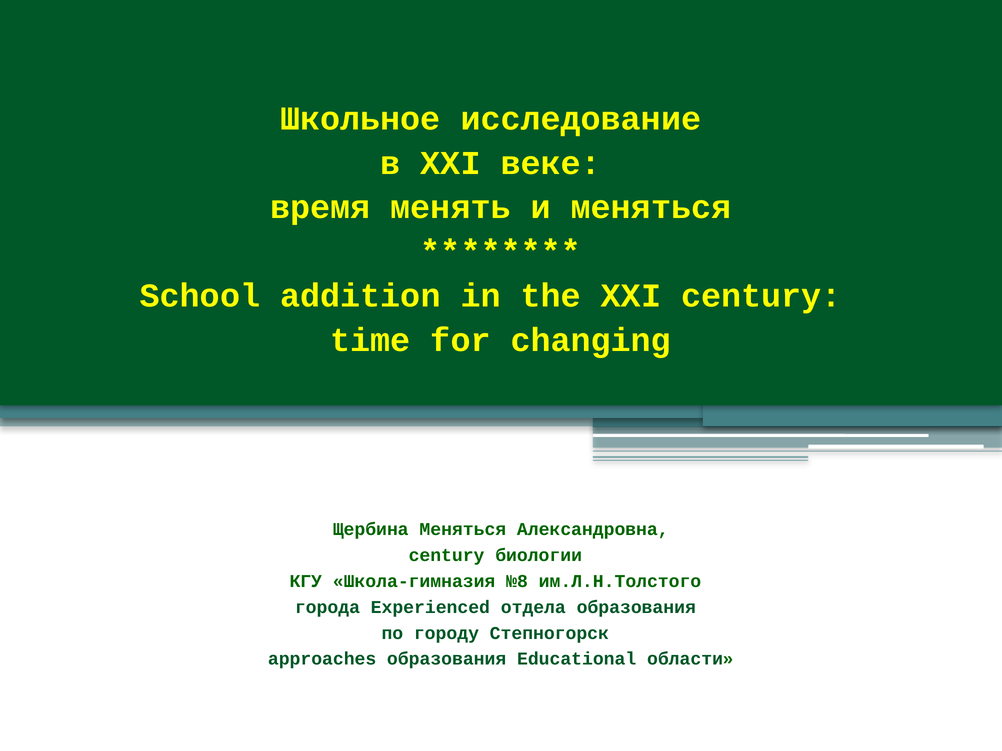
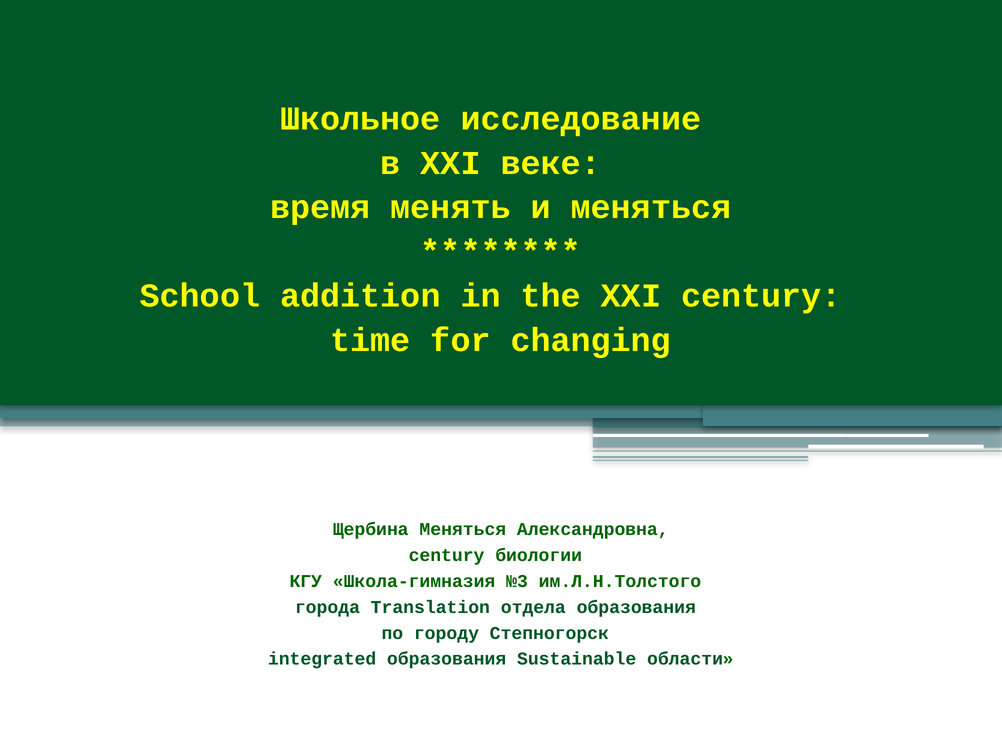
№8: №8 -> №3 (517, 582)
Experienced: Experienced -> Translation (430, 608)
approaches: approaches -> integrated (322, 659)
Educational: Educational -> Sustainable (577, 659)
